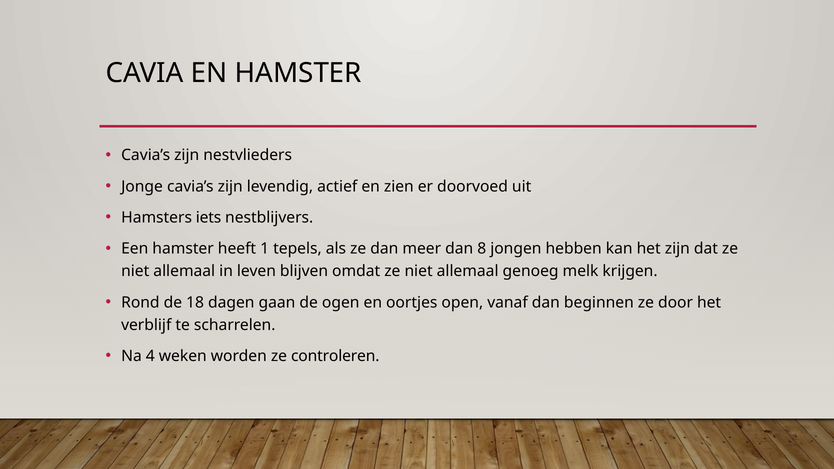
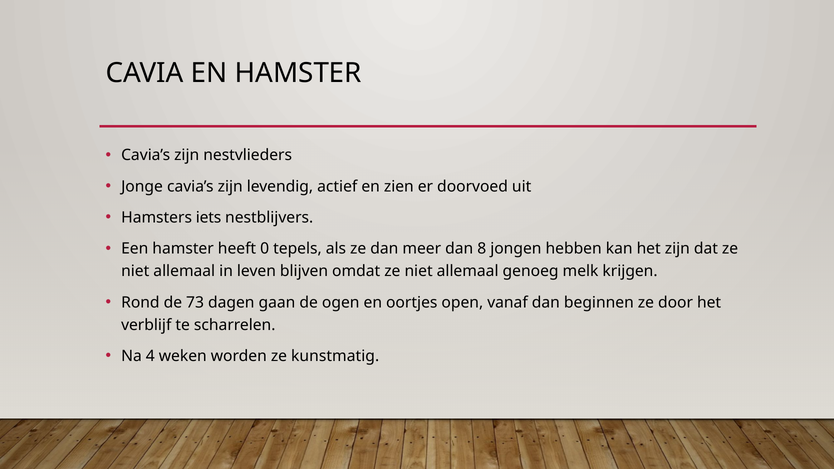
1: 1 -> 0 (265, 249)
18: 18 -> 73 (195, 303)
controleren: controleren -> kunstmatig (335, 356)
